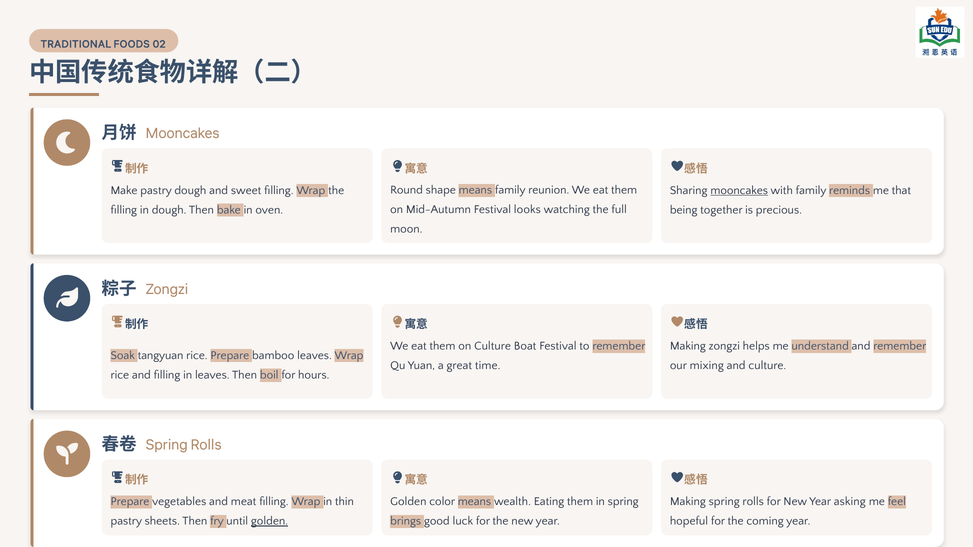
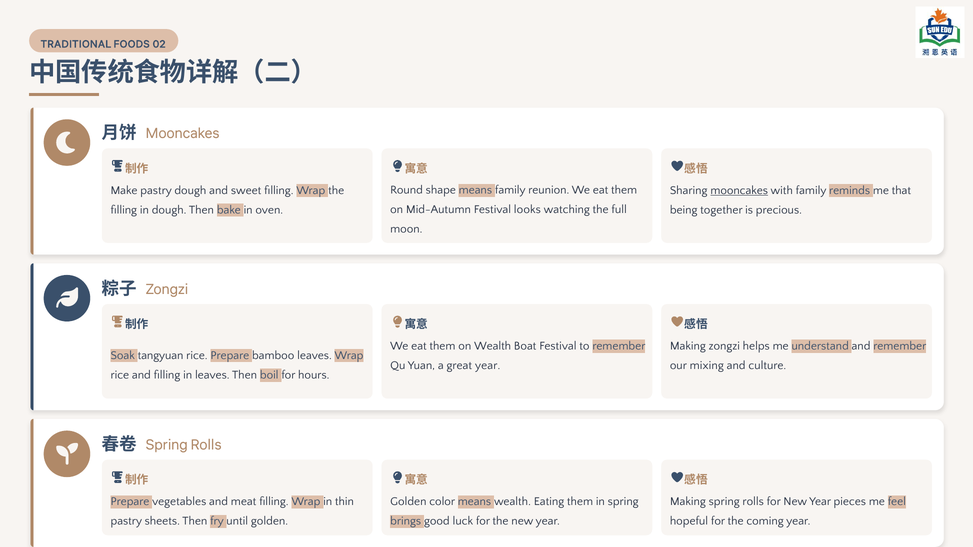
on Culture: Culture -> Wealth (493, 346)
great time: time -> year (488, 366)
asking: asking -> pieces (850, 502)
golden underline: present -> none (269, 521)
